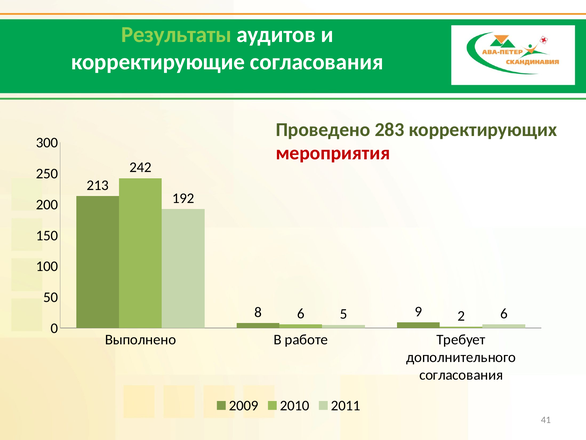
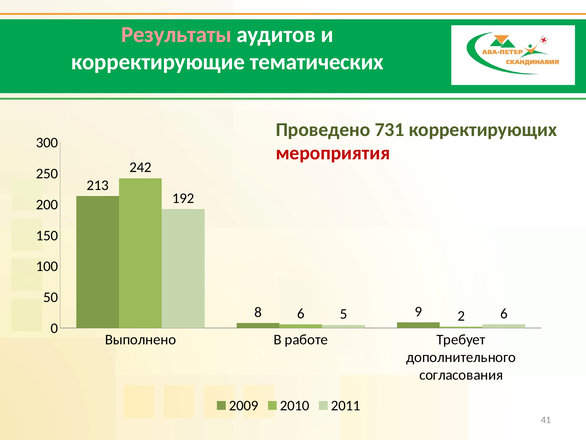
Результаты colour: light green -> pink (176, 35)
корректирующие согласования: согласования -> тематических (317, 62)
283: 283 -> 731 (390, 130)
